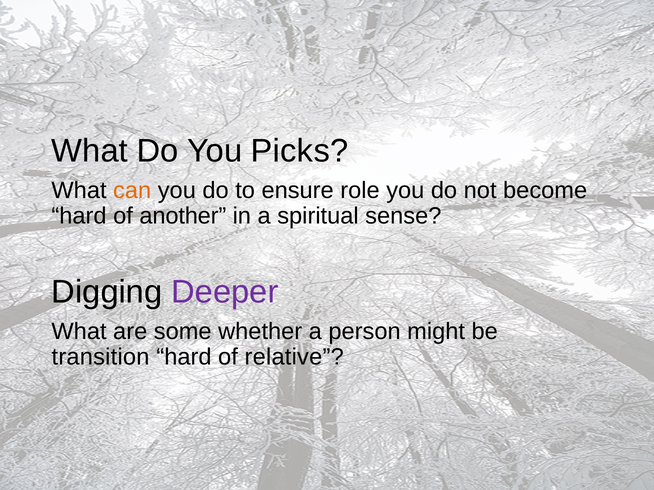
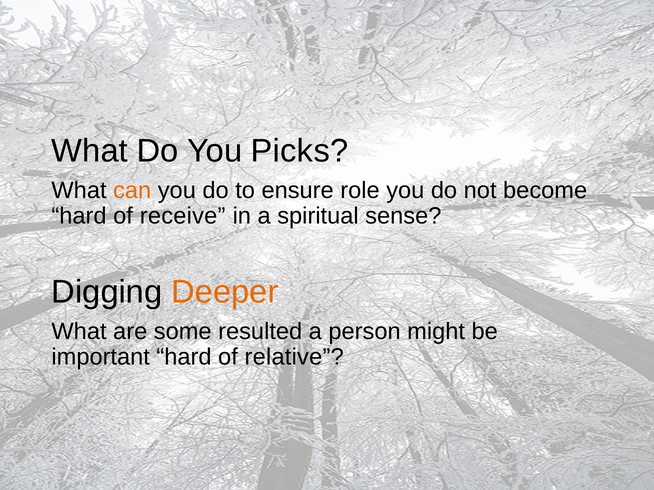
another: another -> receive (183, 216)
Deeper colour: purple -> orange (225, 292)
whether: whether -> resulted (260, 332)
transition: transition -> important (101, 357)
